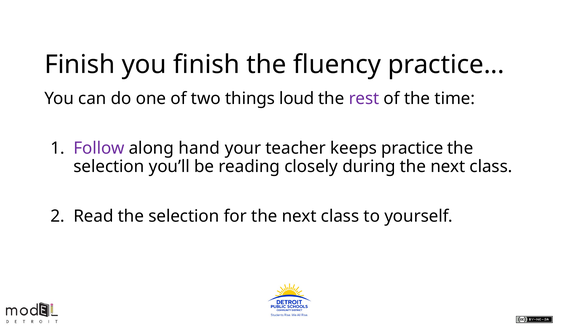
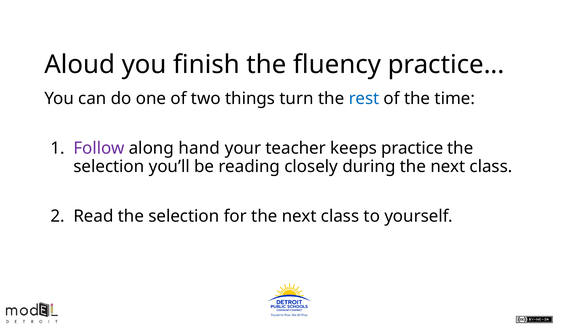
Finish: Finish -> Aloud (80, 64)
loud: loud -> turn (297, 98)
rest colour: purple -> blue (364, 98)
